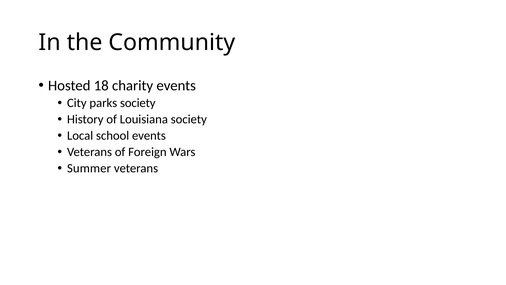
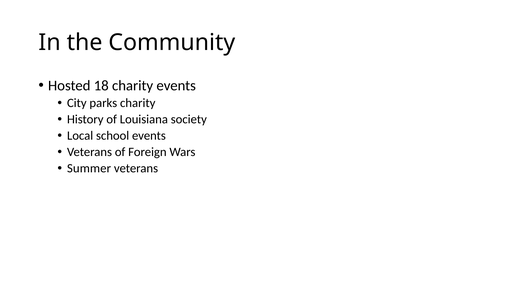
parks society: society -> charity (138, 103)
